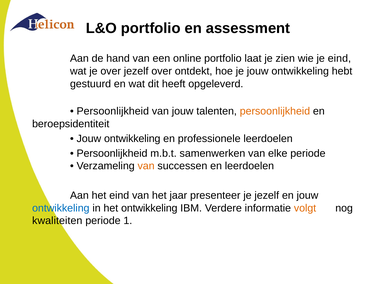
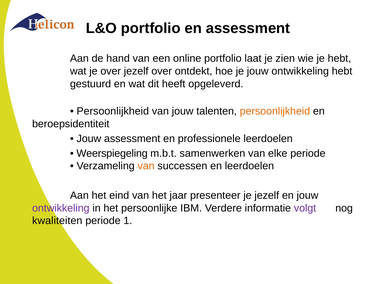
je eind: eind -> hebt (339, 59)
ontwikkeling: ontwikkeling -> assessment (132, 139)
Persoonlijkheid: Persoonlijkheid -> Weerspiegeling (112, 153)
ontwikkeling colour: blue -> purple (61, 208)
het ontwikkeling: ontwikkeling -> persoonlijke (149, 208)
volgt colour: orange -> purple (305, 208)
